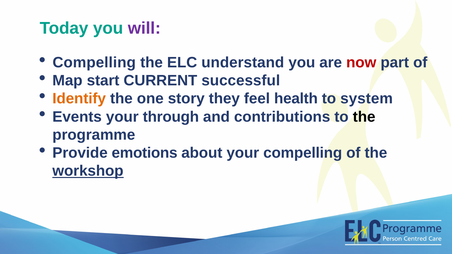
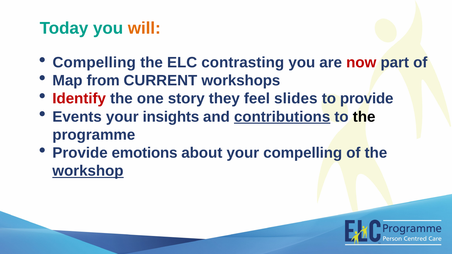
will colour: purple -> orange (144, 28)
understand: understand -> contrasting (243, 63)
start: start -> from (103, 81)
successful: successful -> workshops (241, 81)
Identify colour: orange -> red (79, 99)
health: health -> slides (296, 99)
to system: system -> provide (367, 99)
through: through -> insights (171, 117)
contributions underline: none -> present (282, 117)
